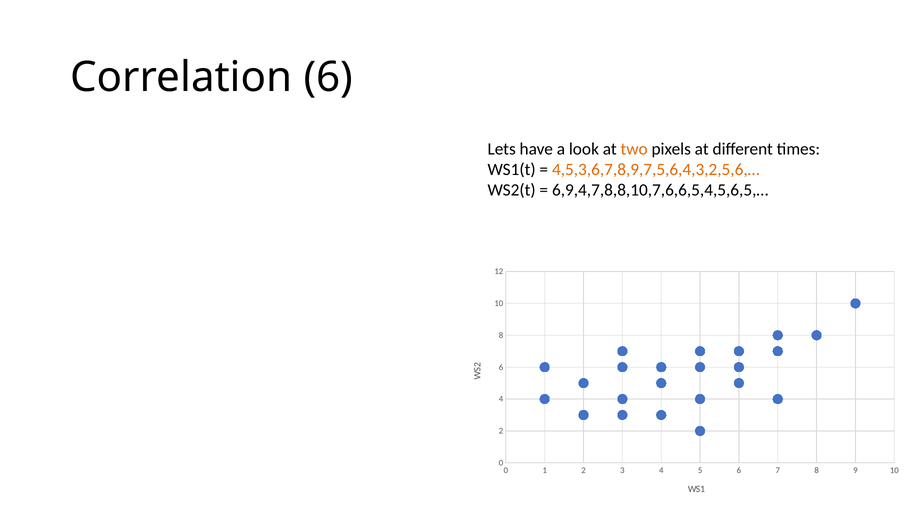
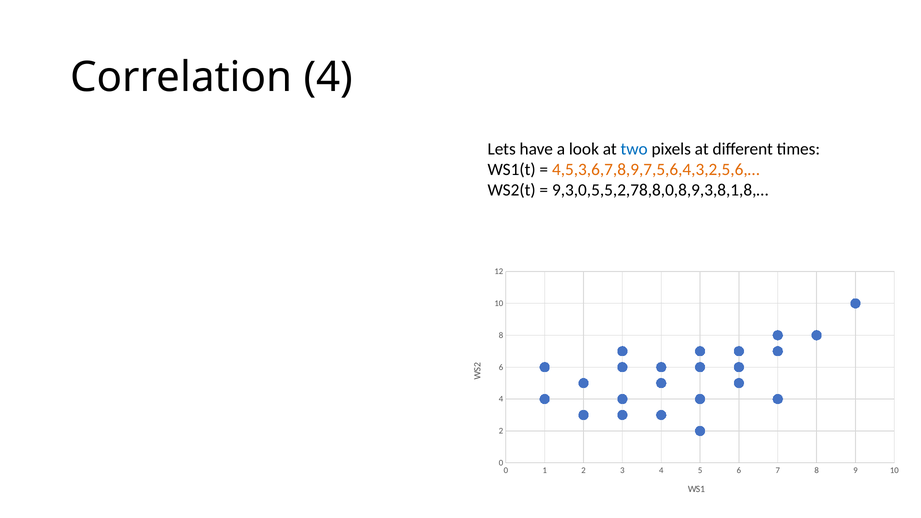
Correlation 6: 6 -> 4 (328, 77)
two colour: orange -> blue (634, 149)
6,9,4,7,8,8,10,7,6,6,5,4,5,6,5,…: 6,9,4,7,8,8,10,7,6,6,5,4,5,6,5,… -> 9,3,0,5,5,2,78,8,0,8,9,3,8,1,8,… (660, 190)
